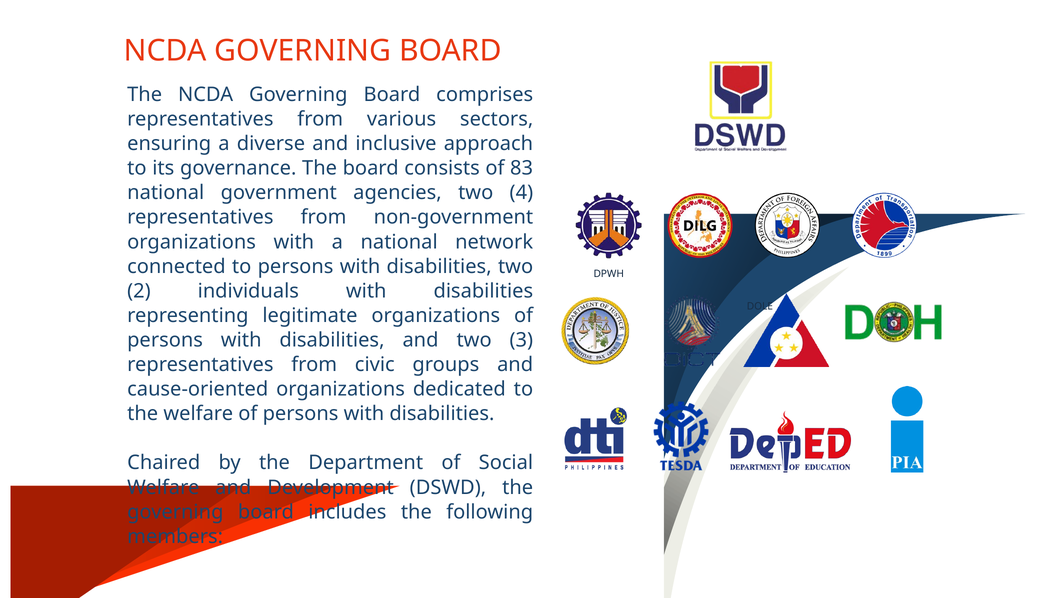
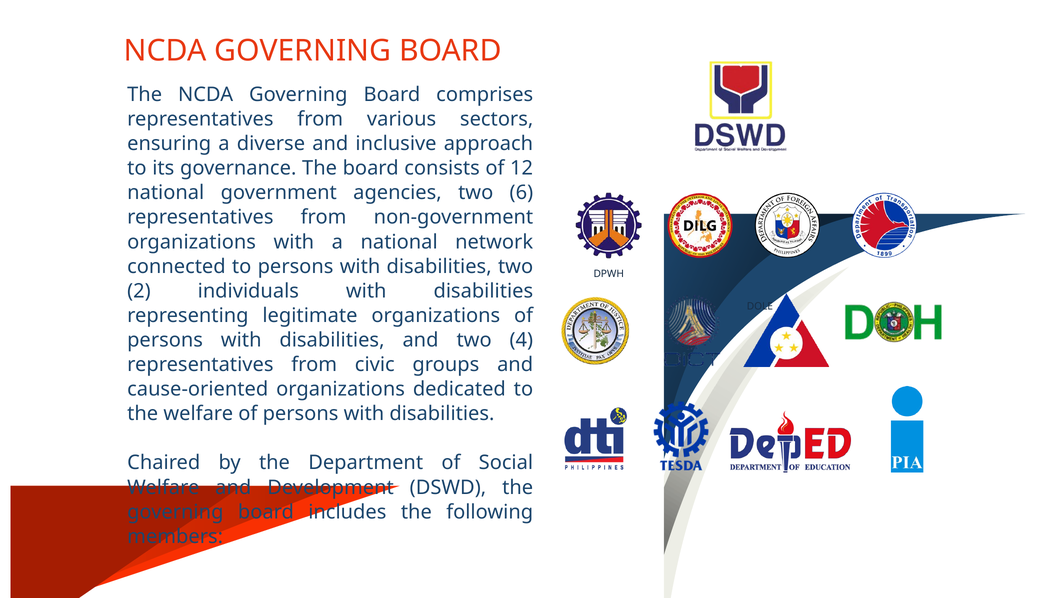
83: 83 -> 12 (522, 168)
4: 4 -> 6 (521, 193)
3: 3 -> 4 (521, 340)
